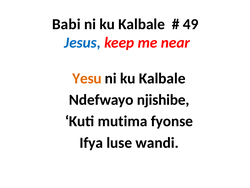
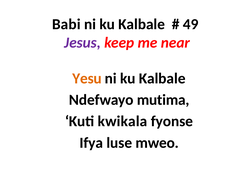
Jesus colour: blue -> purple (82, 43)
njishibe: njishibe -> mutima (163, 100)
mutima: mutima -> kwikala (123, 121)
wandi: wandi -> mweo (157, 142)
